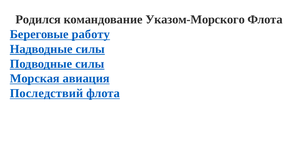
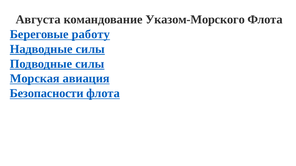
Родился: Родился -> Августа (38, 20)
Последствий: Последствий -> Безопасности (47, 94)
